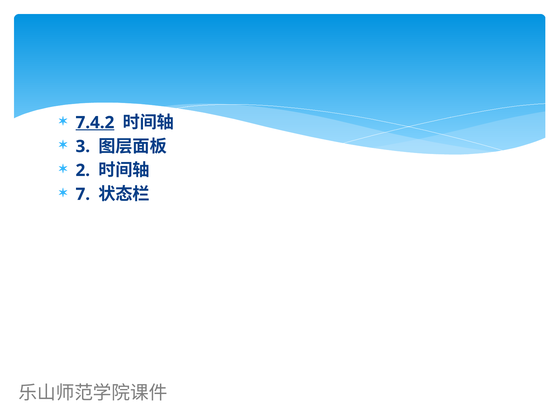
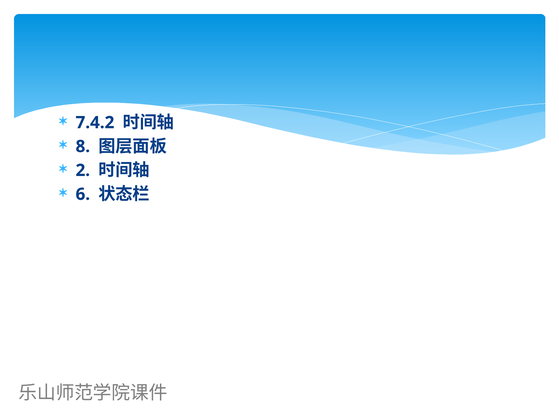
7.4.2 underline: present -> none (95, 123)
3: 3 -> 8 (83, 147)
7: 7 -> 6 (83, 194)
